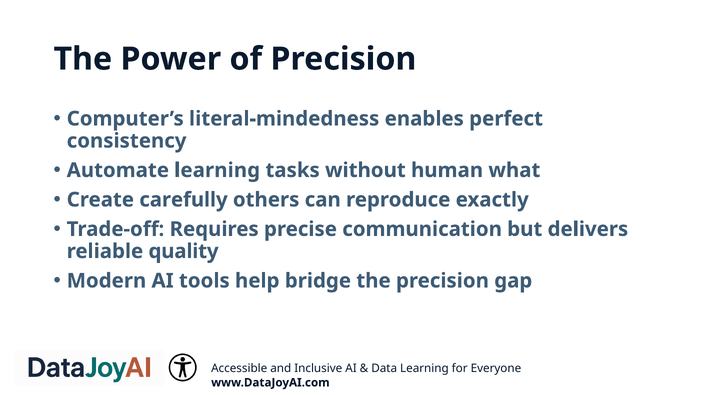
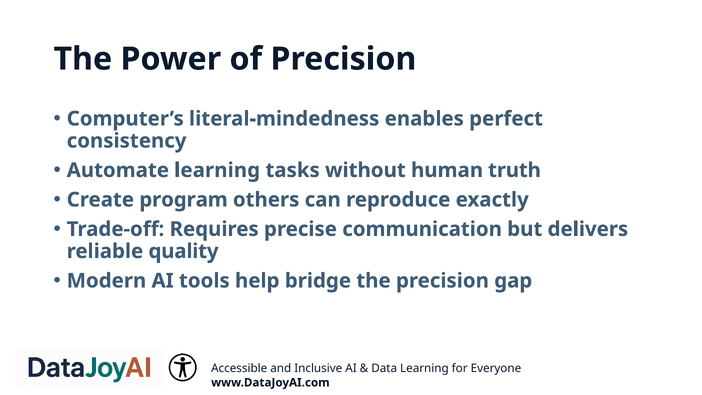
what: what -> truth (514, 170)
carefully: carefully -> program (184, 200)
